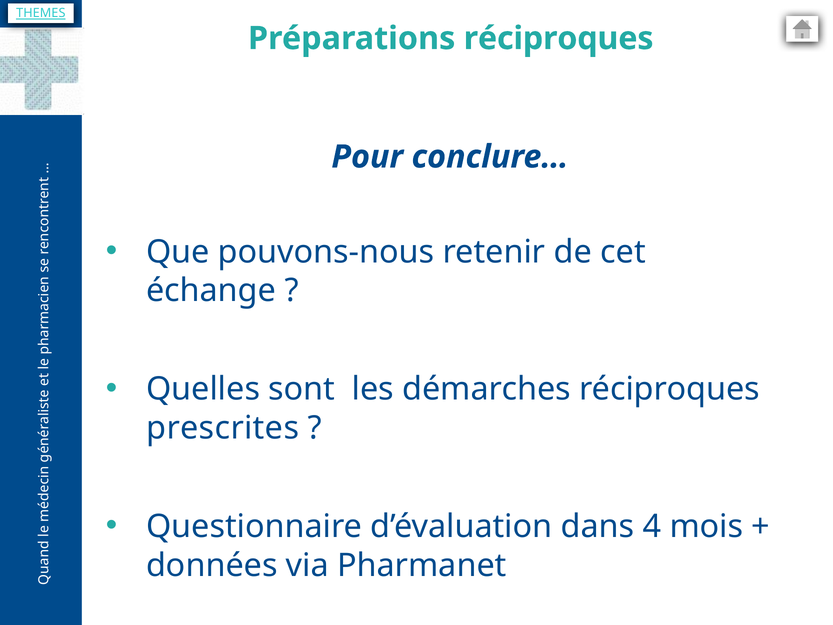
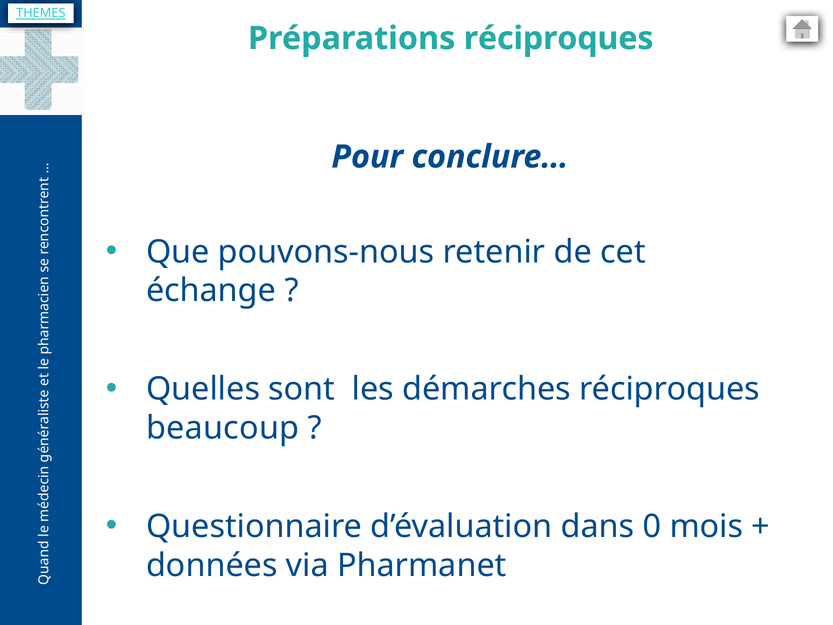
prescrites: prescrites -> beaucoup (223, 428)
4: 4 -> 0 (652, 526)
